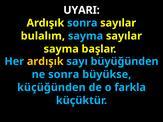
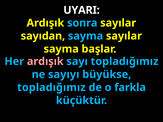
bulalım: bulalım -> sayıdan (43, 36)
ardışık colour: yellow -> pink (45, 62)
sayı büyüğünden: büyüğünden -> topladığımız (125, 62)
ne sonra: sonra -> sayıyı (64, 75)
küçüğünden: küçüğünden -> topladığımız (51, 88)
